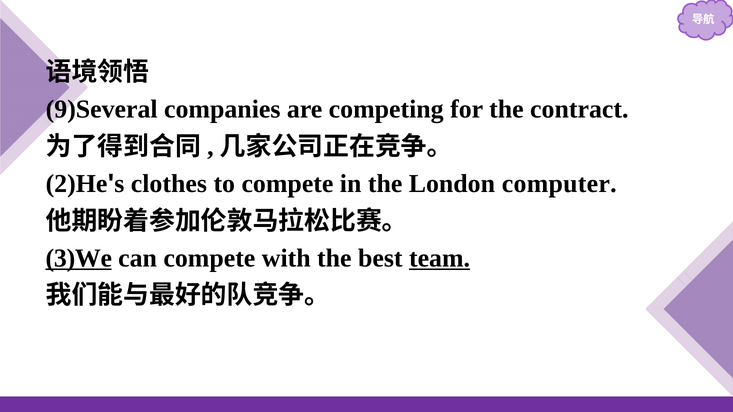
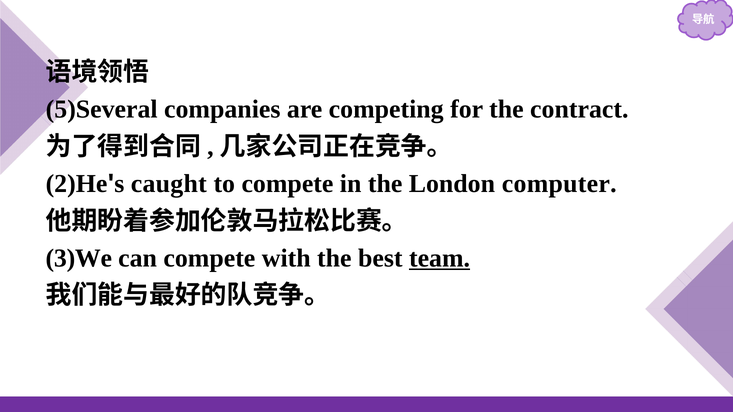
9)Several: 9)Several -> 5)Several (102, 109)
clothes: clothes -> caught (169, 184)
3)We underline: present -> none (79, 258)
